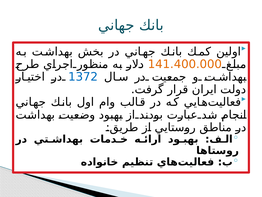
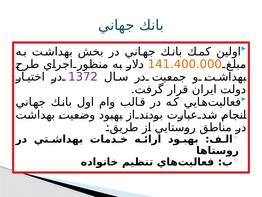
1372 colour: blue -> purple (83, 77)
